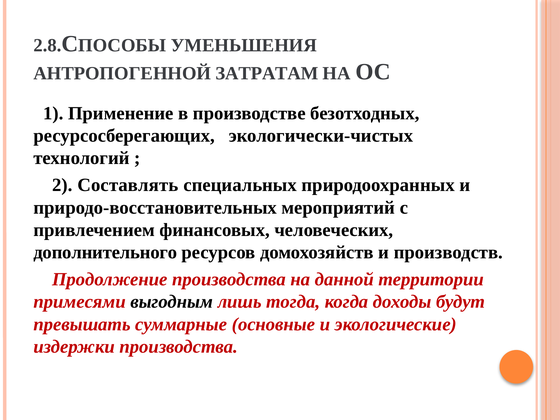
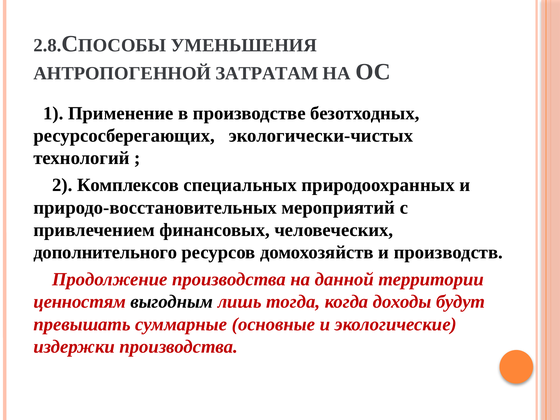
Составлять: Составлять -> Комплексов (128, 185)
примесями: примесями -> ценностям (80, 302)
